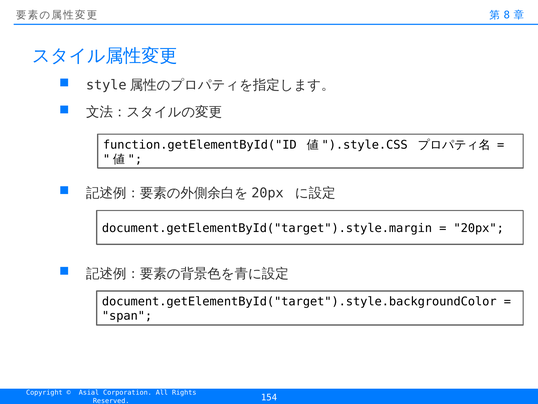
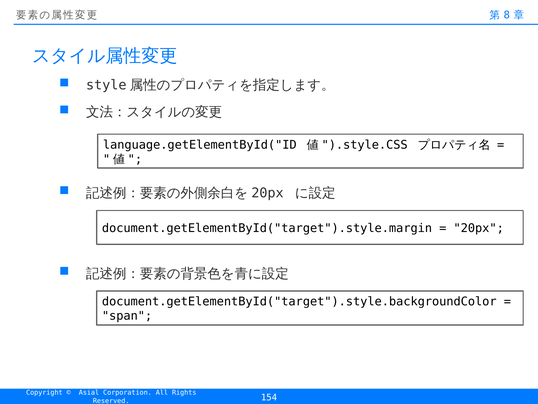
function.getElementById("ID: function.getElementById("ID -> language.getElementById("ID (200, 145)
